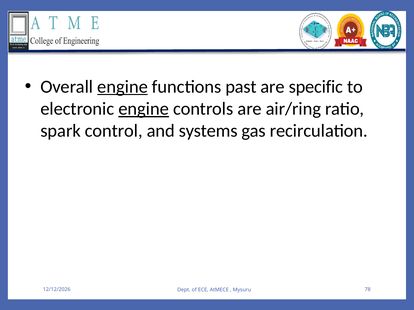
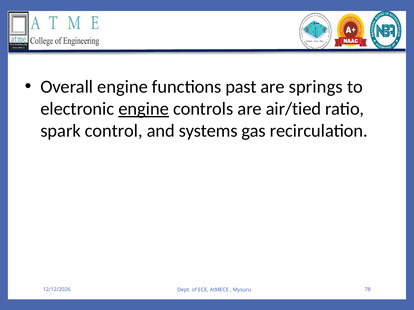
engine underline: present -> none (123, 87)
specific: specific -> springs (316, 87)
air/ring: air/ring -> air/tied (294, 109)
